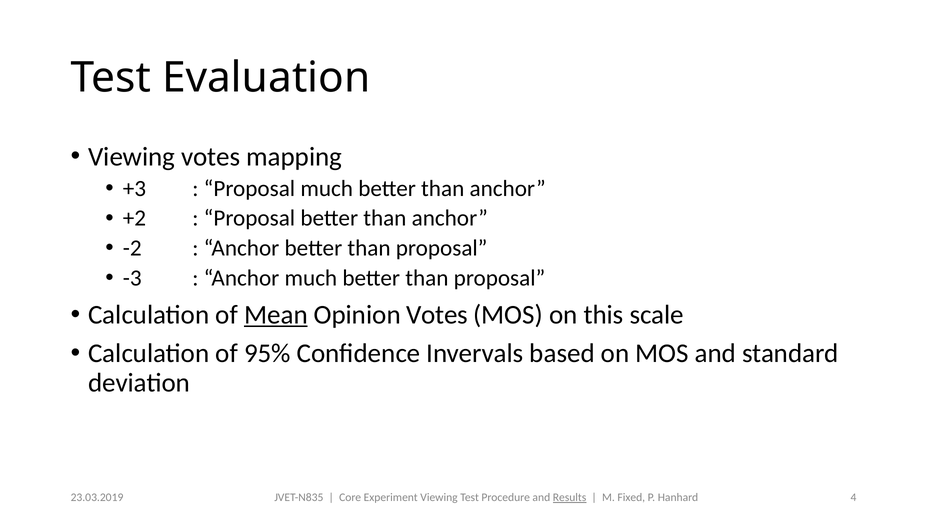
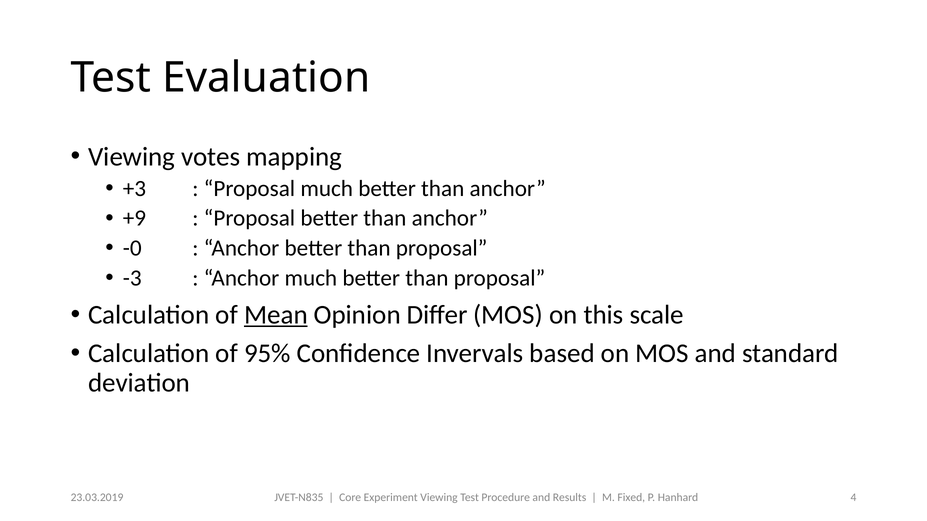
+2: +2 -> +9 (134, 219)
-2: -2 -> -0 (132, 248)
Opinion Votes: Votes -> Differ (437, 315)
Results underline: present -> none (570, 498)
